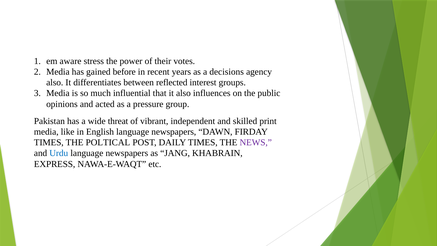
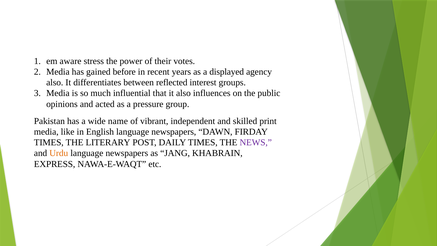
decisions: decisions -> displayed (227, 72)
threat: threat -> name (118, 121)
POLTICAL: POLTICAL -> LITERARY (108, 142)
Urdu colour: blue -> orange (59, 153)
